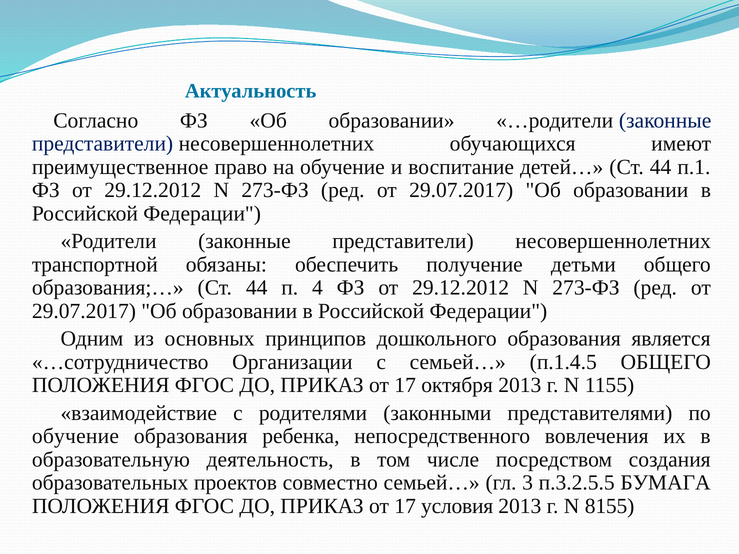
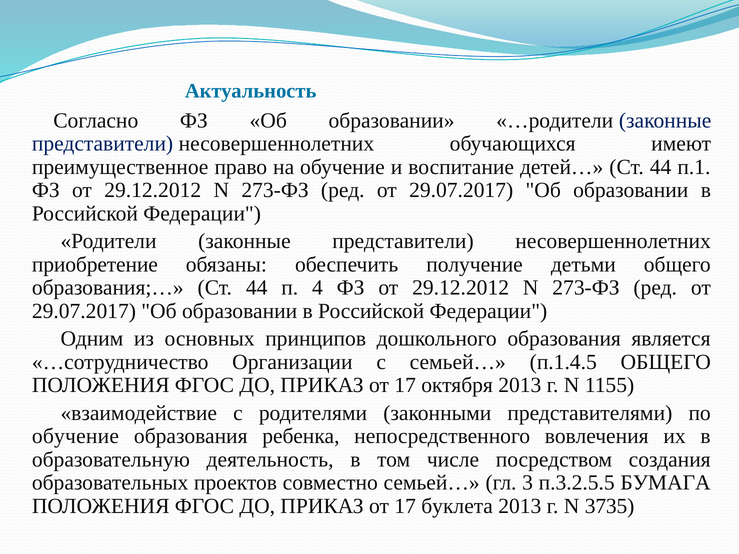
транспортной: транспортной -> приобретение (95, 265)
условия: условия -> буклета (457, 506)
8155: 8155 -> 3735 (610, 506)
